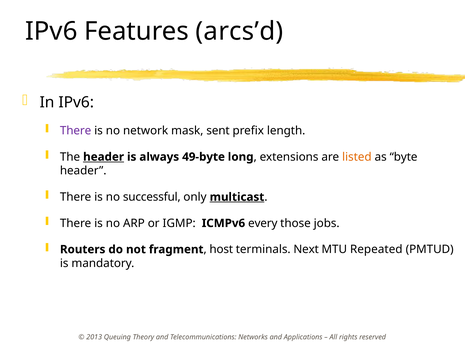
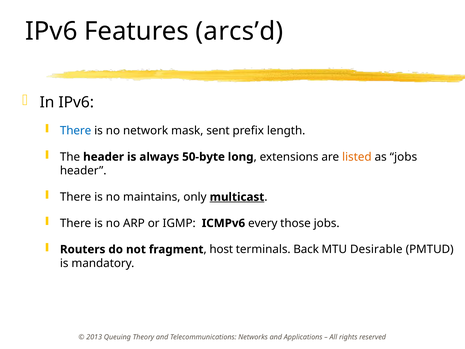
There colour: purple -> blue (76, 131)
header underline: present -> none (104, 157)
49-byte: 49-byte -> 50-byte (204, 157)
as byte: byte -> jobs (403, 157)
successful: successful -> maintains (152, 197)
Next: Next -> Back (306, 249)
Repeated: Repeated -> Desirable (376, 249)
